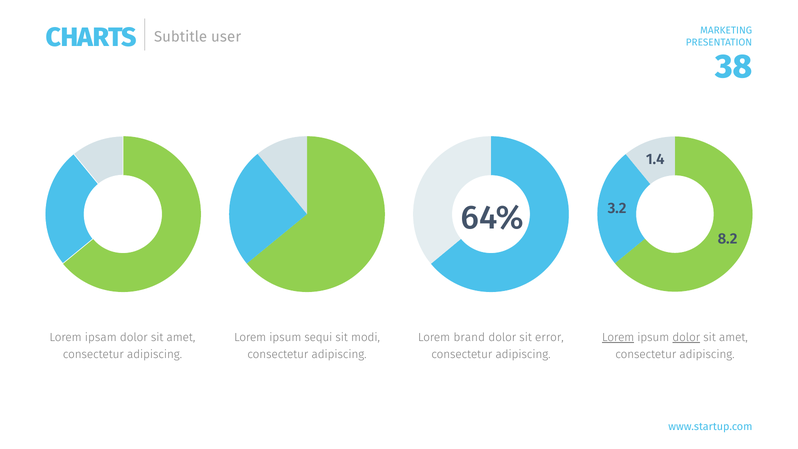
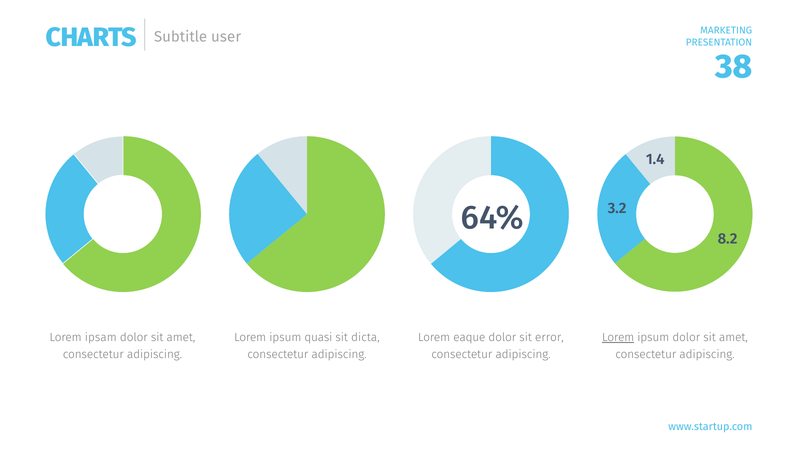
sequi: sequi -> quasi (318, 337)
modi: modi -> dicta (365, 337)
dolor underline: present -> none (686, 337)
brand: brand -> eaque (469, 337)
